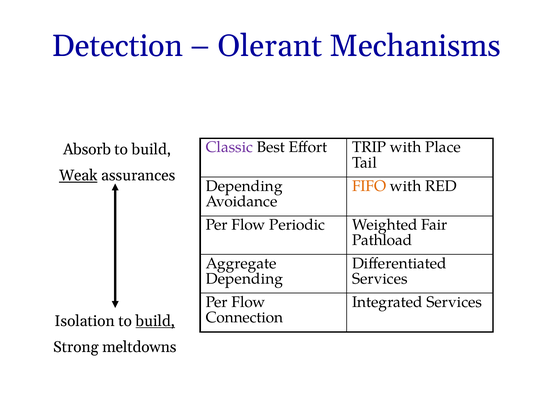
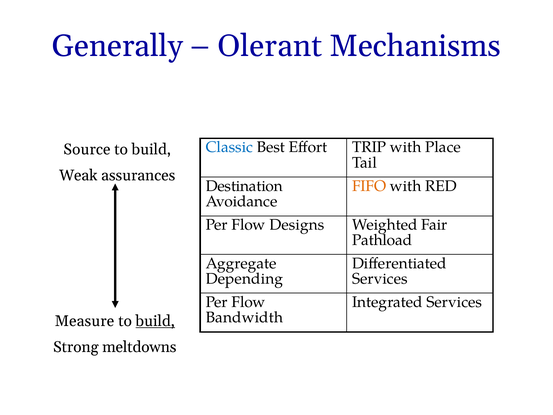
Detection: Detection -> Generally (117, 46)
Classic colour: purple -> blue (229, 147)
Absorb: Absorb -> Source (87, 149)
Weak underline: present -> none (78, 175)
Depending: Depending -> Destination (244, 186)
Periodic: Periodic -> Designs (297, 225)
Connection: Connection -> Bandwidth (244, 317)
Isolation: Isolation -> Measure (84, 321)
